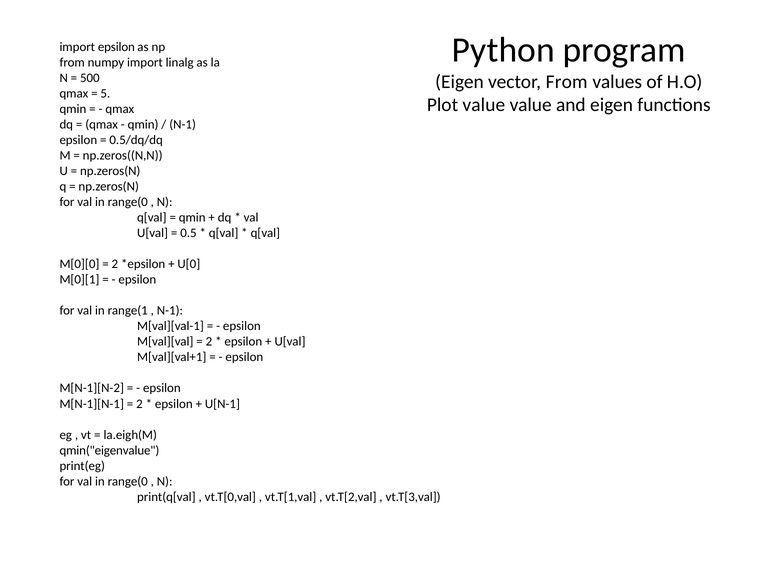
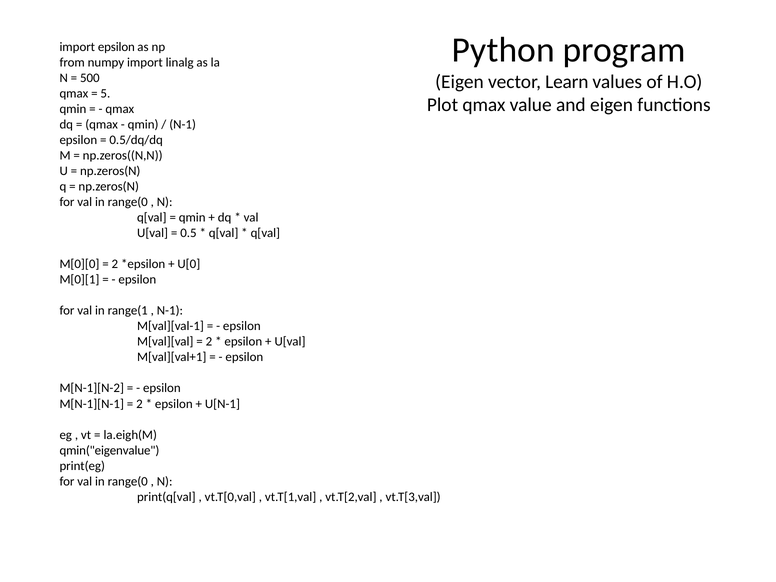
vector From: From -> Learn (567, 82)
Plot value: value -> qmax (484, 105)
